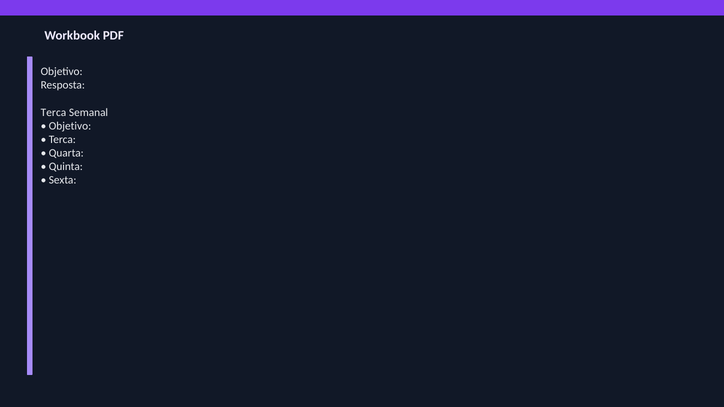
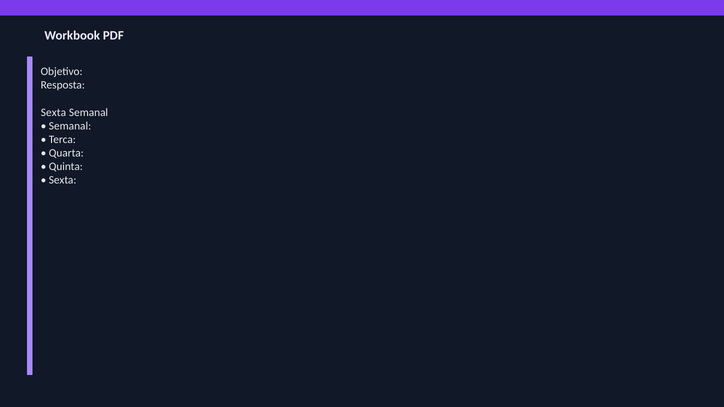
Terca: Terca -> Sexta (53, 112)
Objetivo: Objetivo -> Semanal (70, 126)
